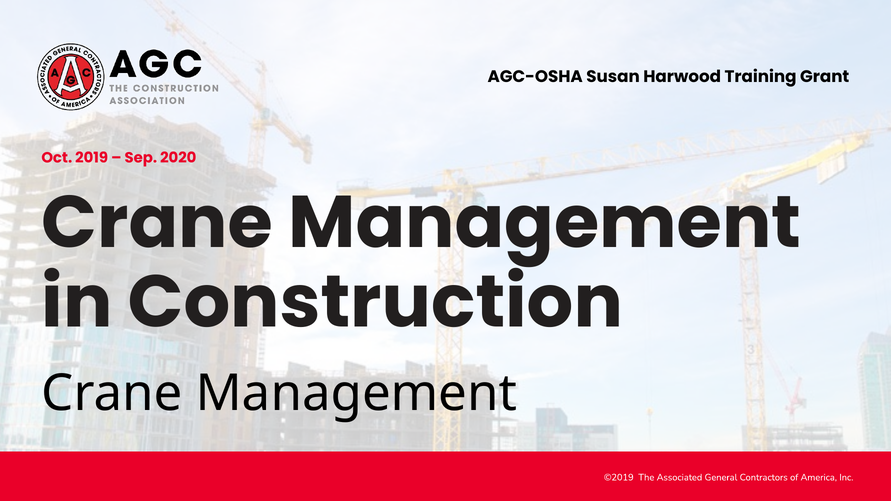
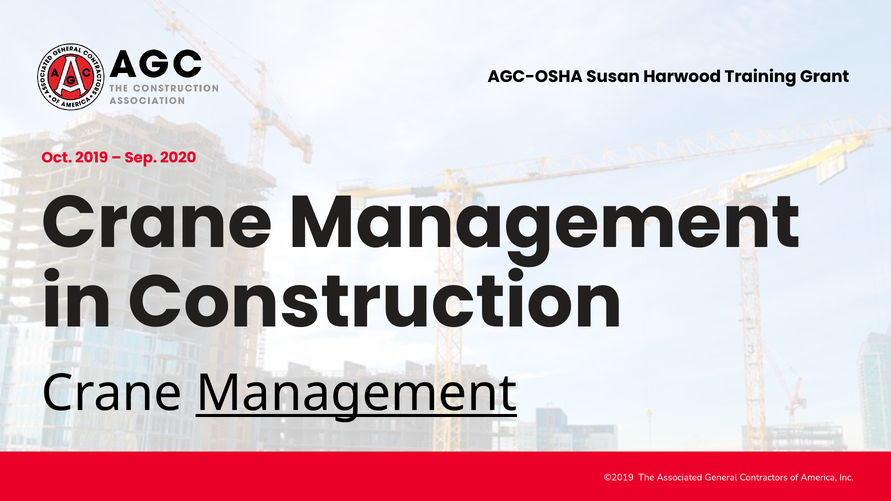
Management underline: none -> present (356, 394)
